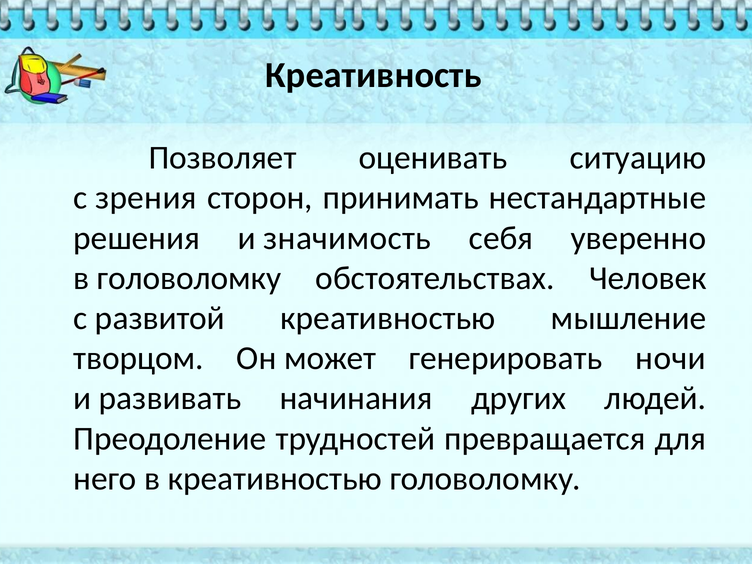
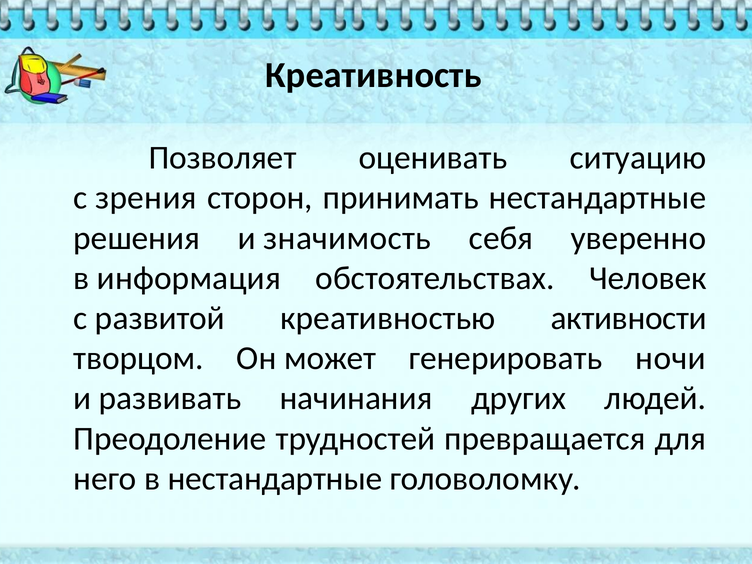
в головоломку: головоломку -> информация (189, 278)
мышление: мышление -> активности (629, 318)
в креативностью: креативностью -> нестандартные (275, 479)
